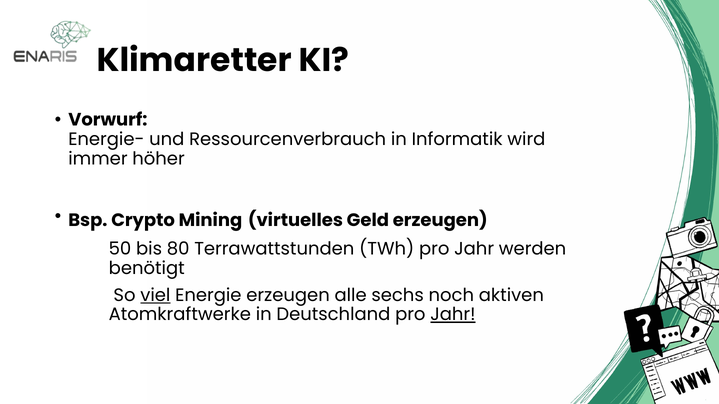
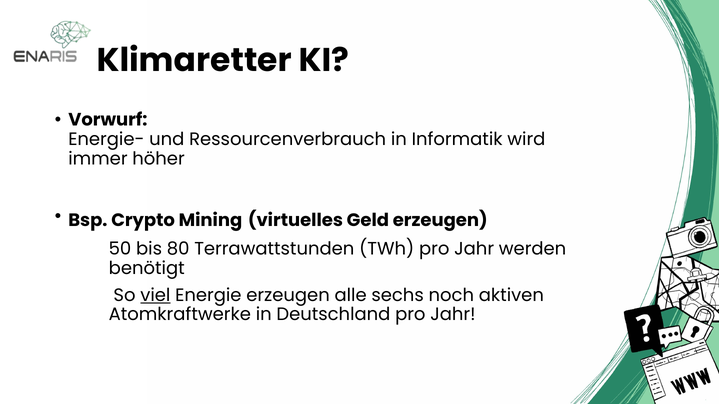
Jahr underline: present -> none (453, 315)
